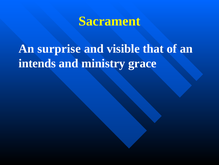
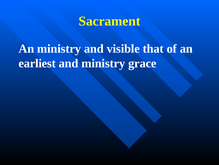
An surprise: surprise -> ministry (59, 49)
intends: intends -> earliest (37, 63)
